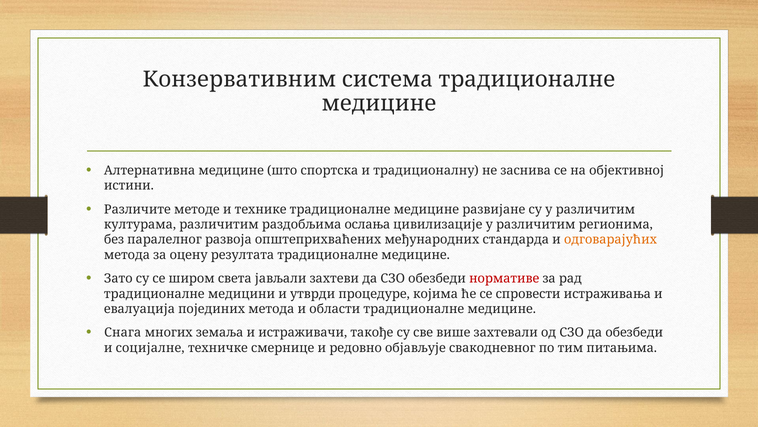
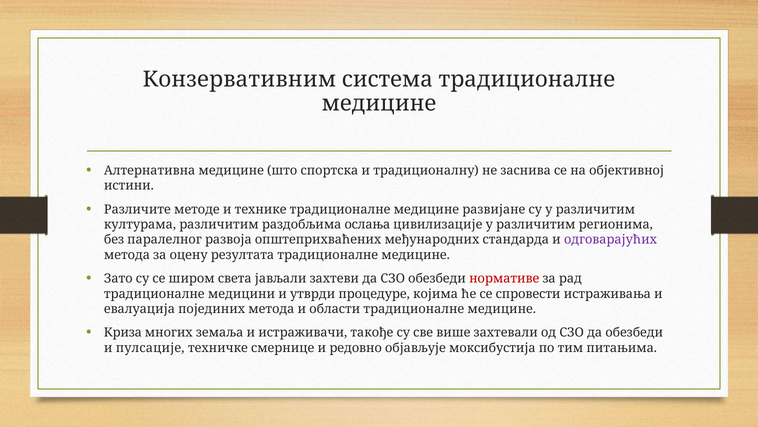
одговарајућих colour: orange -> purple (610, 239)
Снага: Снага -> Криза (123, 332)
социјалне: социјалне -> пулсације (150, 347)
свакодневног: свакодневног -> моксибустија (492, 347)
